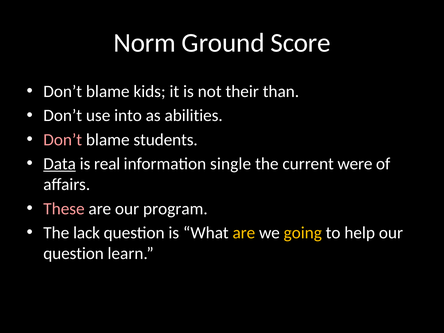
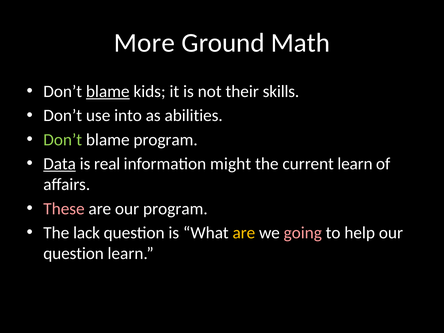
Norm: Norm -> More (144, 43)
Score: Score -> Math (301, 43)
blame underline: none -> present (108, 91)
than: than -> skills (281, 91)
Don’t colour: pink -> light green (63, 140)
blame students: students -> program (166, 140)
single: single -> might (231, 164)
current were: were -> learn (355, 164)
going colour: yellow -> pink (303, 233)
